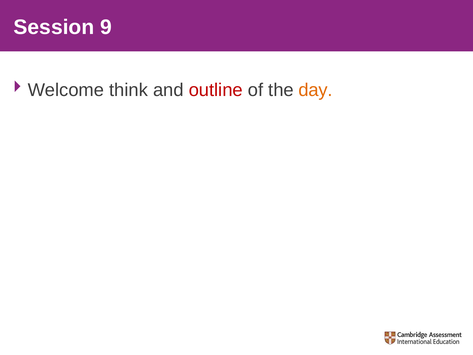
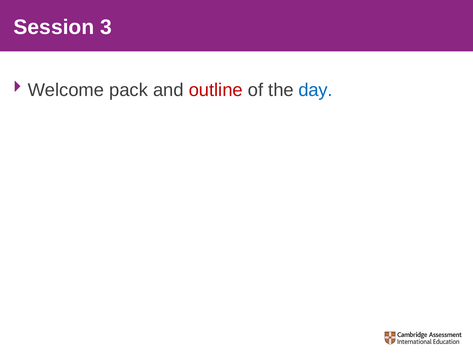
9: 9 -> 3 (106, 27)
think: think -> pack (129, 90)
day colour: orange -> blue (316, 90)
